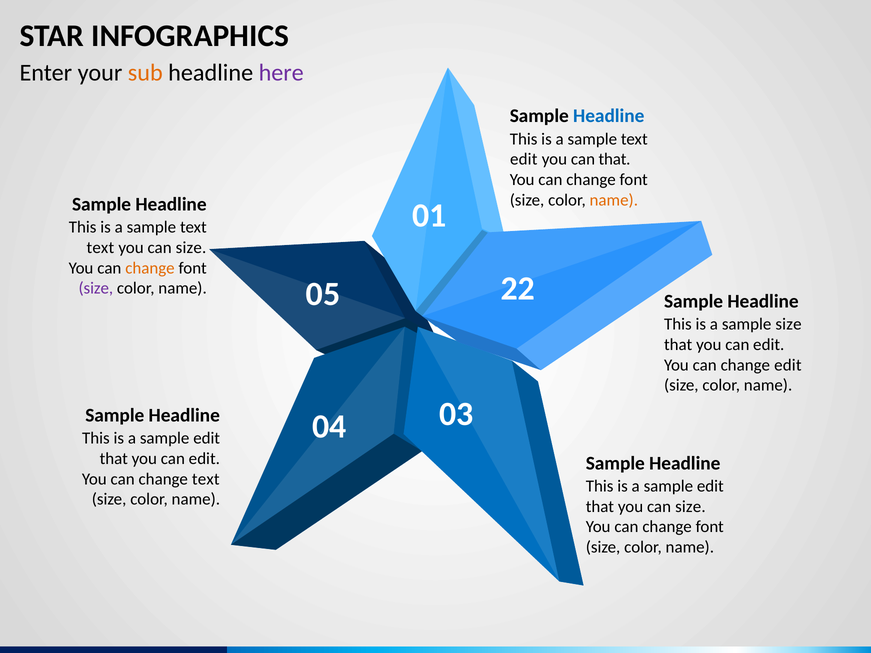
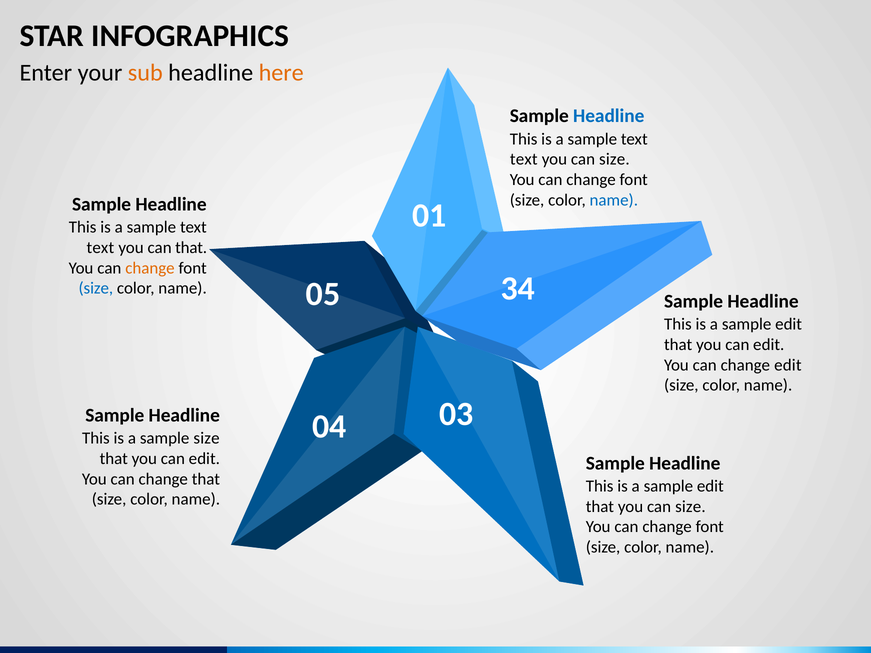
here colour: purple -> orange (281, 73)
edit: edit -> text (524, 159)
that: that -> size (614, 159)
name colour: orange -> blue (614, 200)
size: size -> that (191, 248)
22: 22 -> 34 (518, 289)
size colour: purple -> blue (96, 288)
size: size -> edit (789, 324)
edit: edit -> size (207, 438)
change text: text -> that (206, 479)
